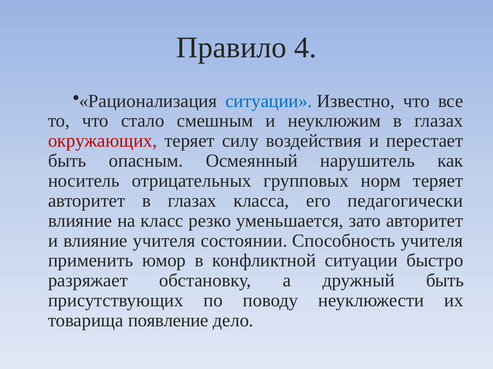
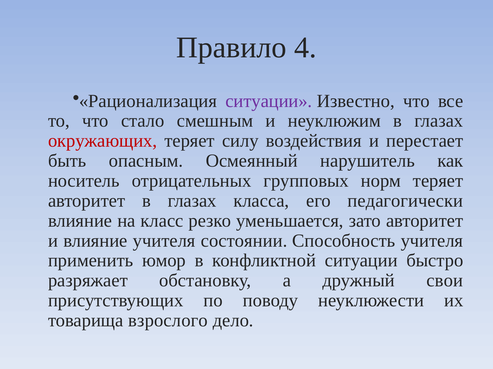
ситуации colour: blue -> purple (269, 101)
дружный быть: быть -> свои (445, 281)
появление: появление -> взрослого (168, 321)
